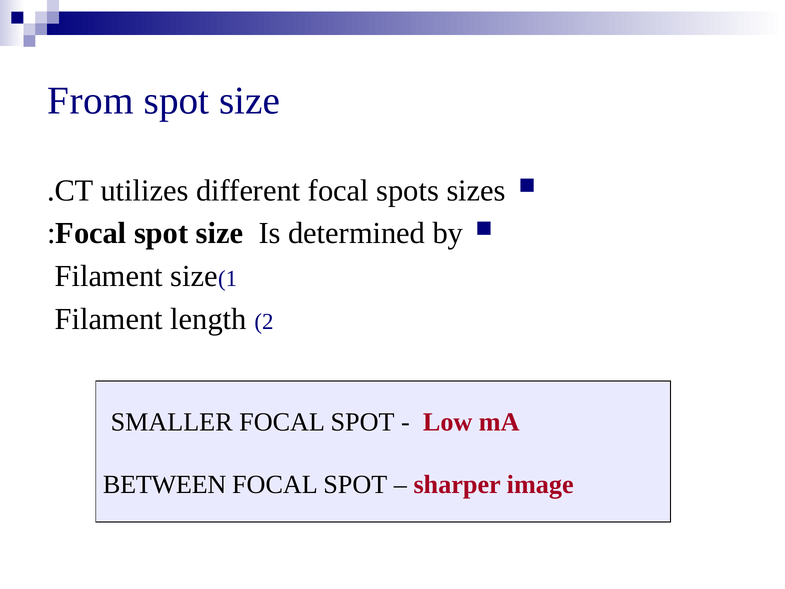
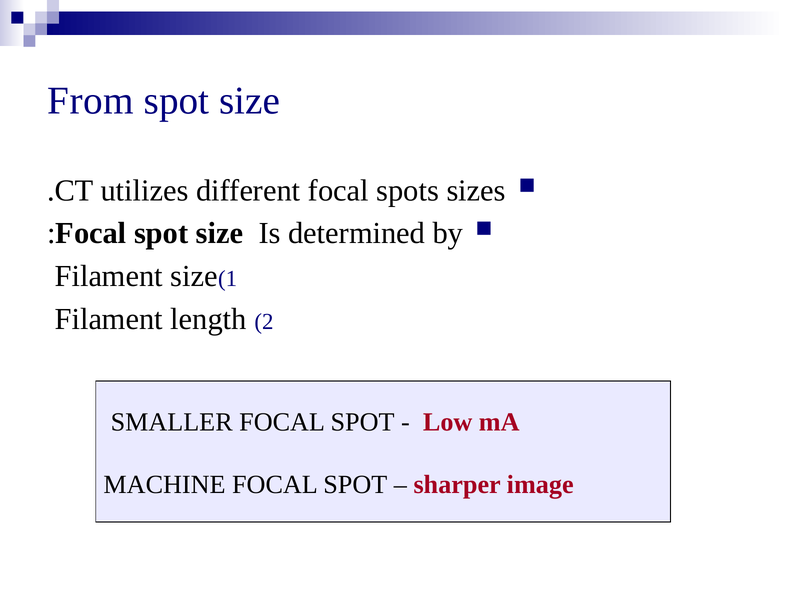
BETWEEN: BETWEEN -> MACHINE (165, 485)
